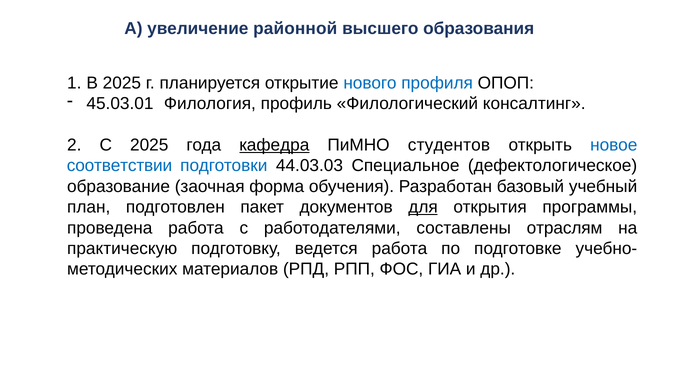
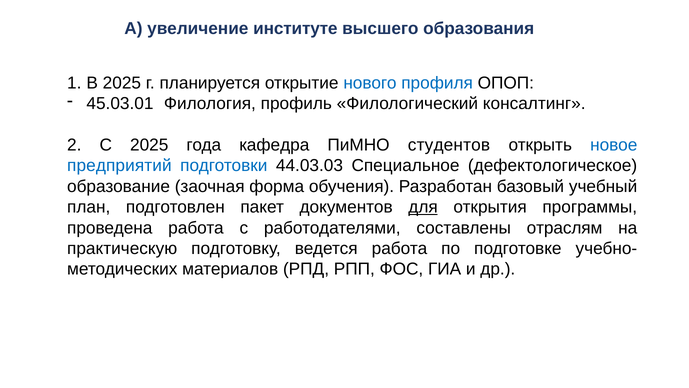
районной: районной -> институте (295, 28)
кафедра underline: present -> none (274, 145)
соответствии: соответствии -> предприятий (119, 166)
